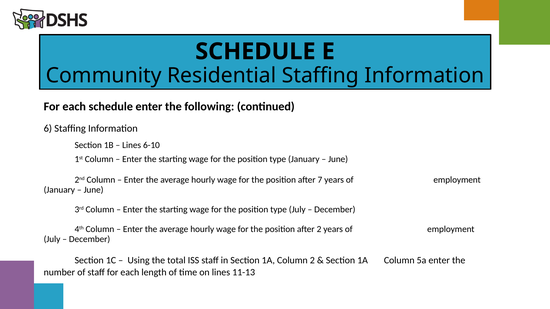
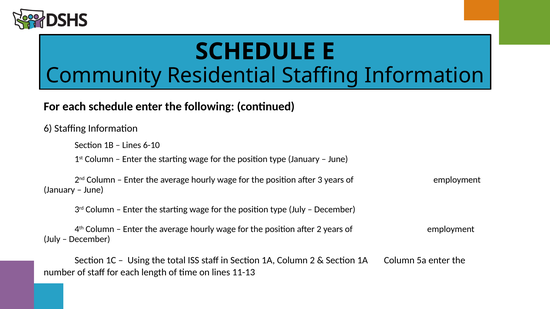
7: 7 -> 3 (320, 180)
